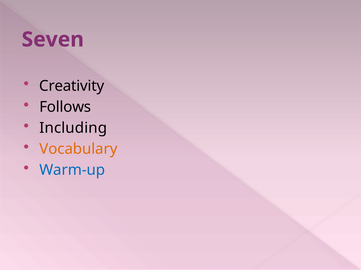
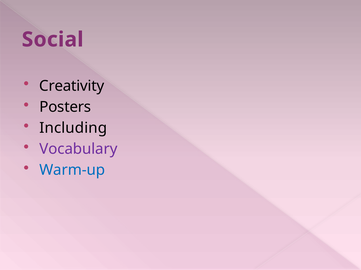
Seven: Seven -> Social (53, 40)
Follows: Follows -> Posters (65, 107)
Vocabulary colour: orange -> purple (78, 149)
